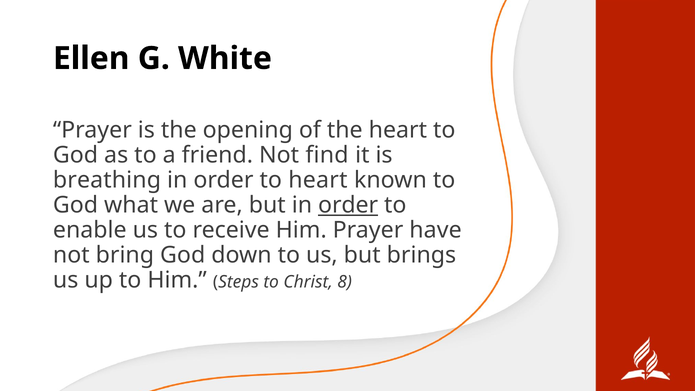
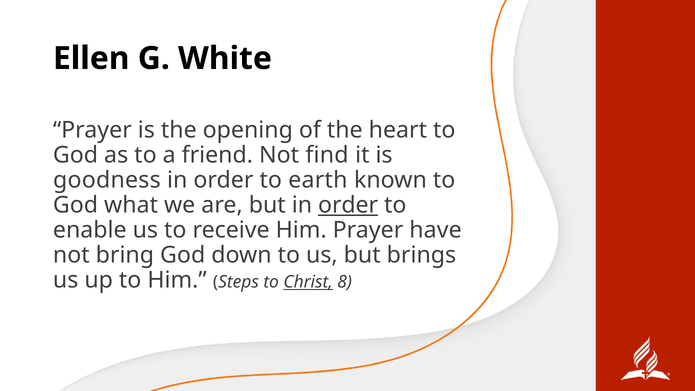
breathing: breathing -> goodness (107, 180)
to heart: heart -> earth (318, 180)
Christ underline: none -> present (308, 282)
